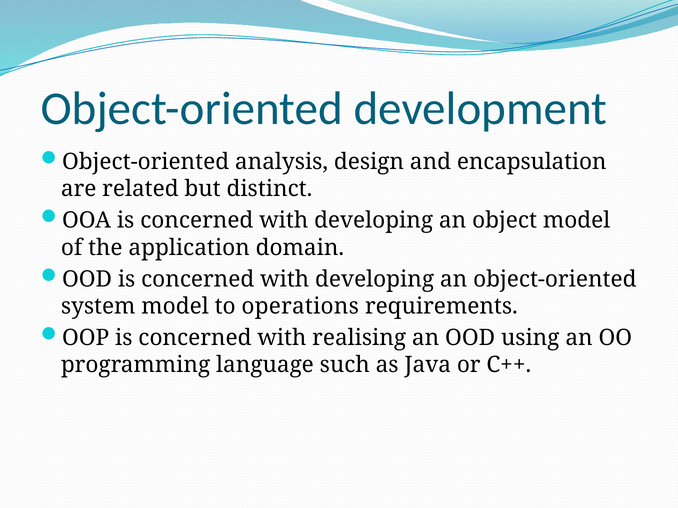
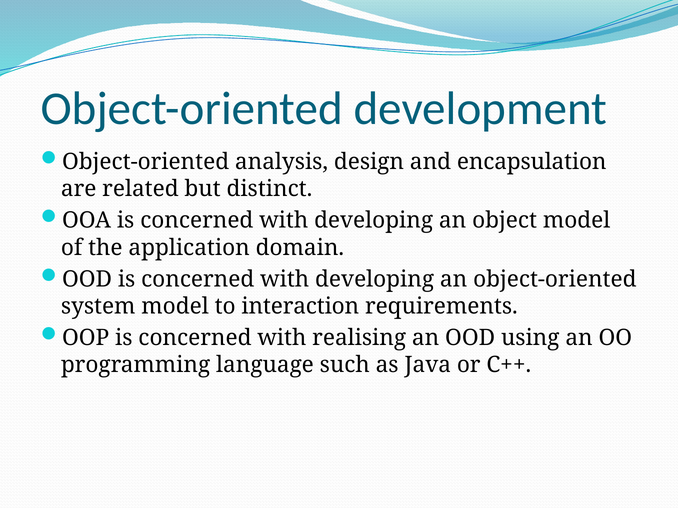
operations: operations -> interaction (300, 307)
